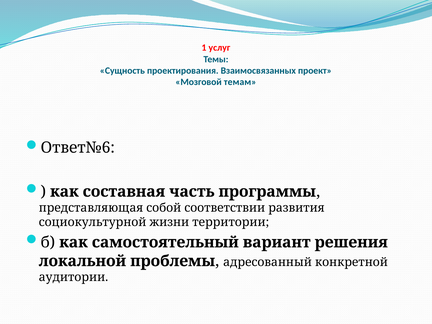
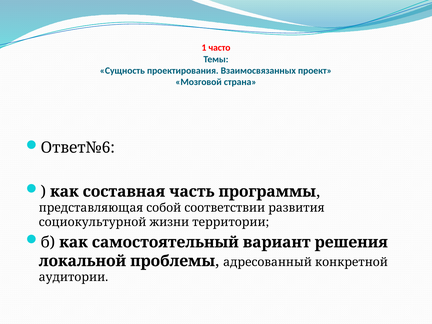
услуг: услуг -> часто (220, 48)
темам: темам -> страна (240, 82)
